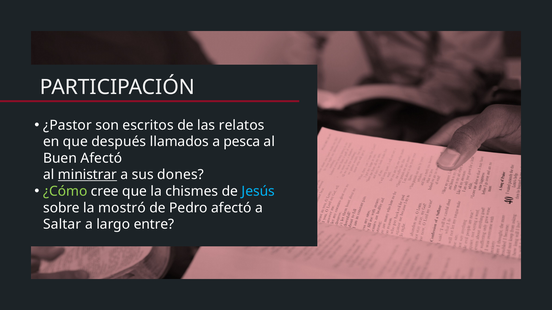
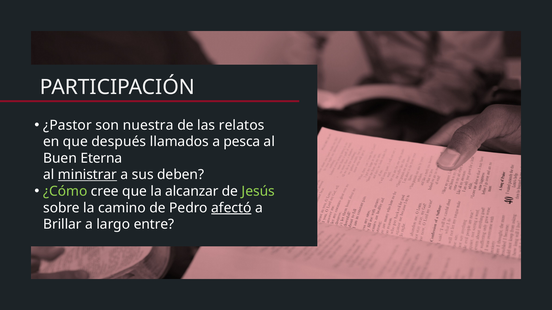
escritos: escritos -> nuestra (148, 125)
Buen Afectó: Afectó -> Eterna (101, 159)
dones: dones -> deben (181, 175)
chismes: chismes -> alcanzar (192, 192)
Jesús colour: light blue -> light green (258, 192)
mostró: mostró -> camino (122, 208)
afectó underline: none -> present (231, 208)
Saltar: Saltar -> Brillar (62, 225)
